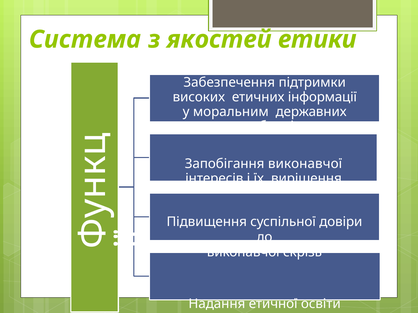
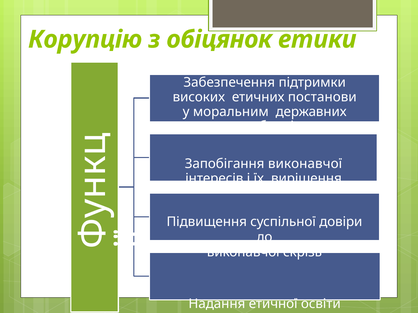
Система: Система -> Корупцію (85, 39)
якостей: якостей -> обіцянок (219, 39)
інформації: інформації -> постанови (322, 97)
